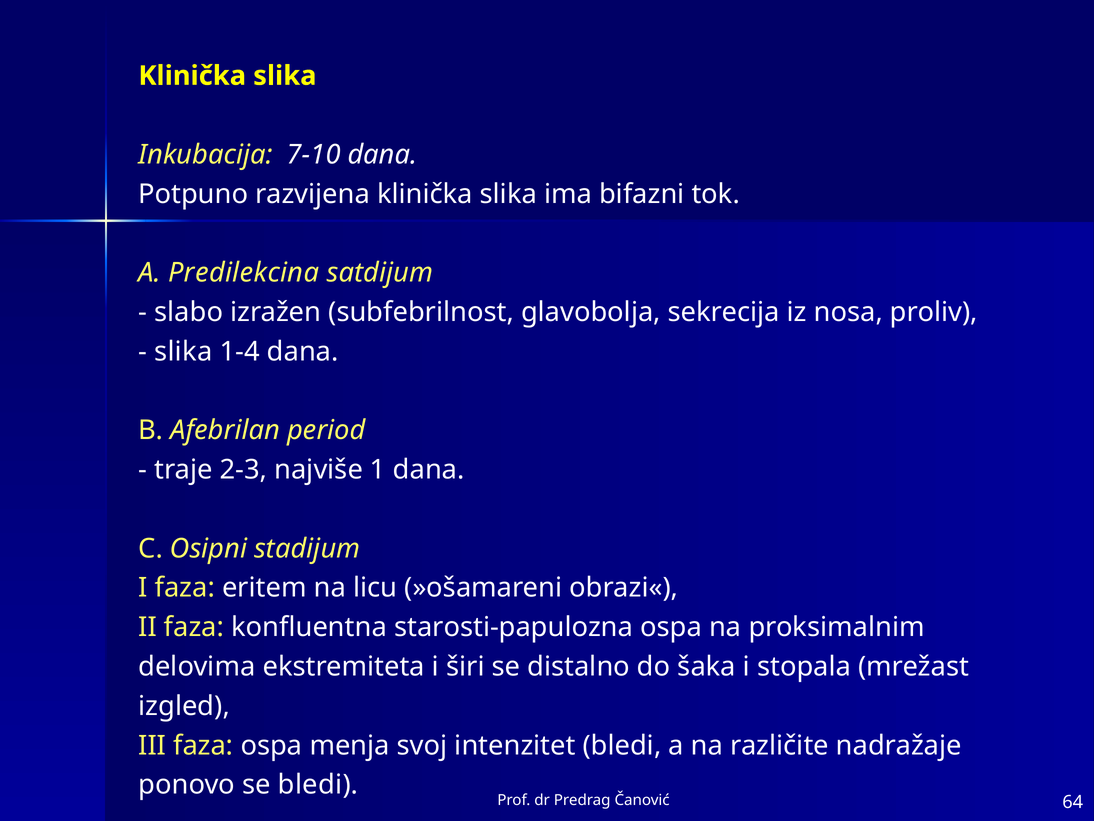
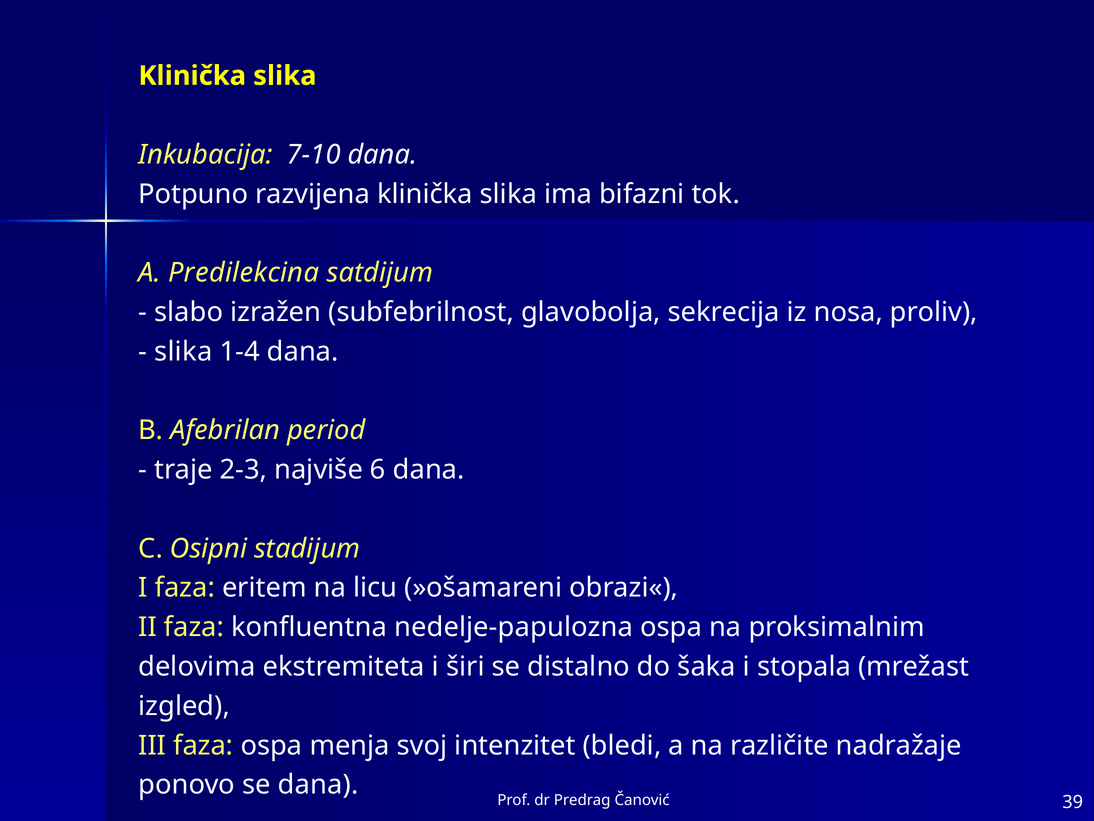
1: 1 -> 6 (378, 469)
starosti-papulozna: starosti-papulozna -> nedelje-papulozna (514, 627)
se bledi: bledi -> dana (318, 784)
64: 64 -> 39 (1073, 802)
